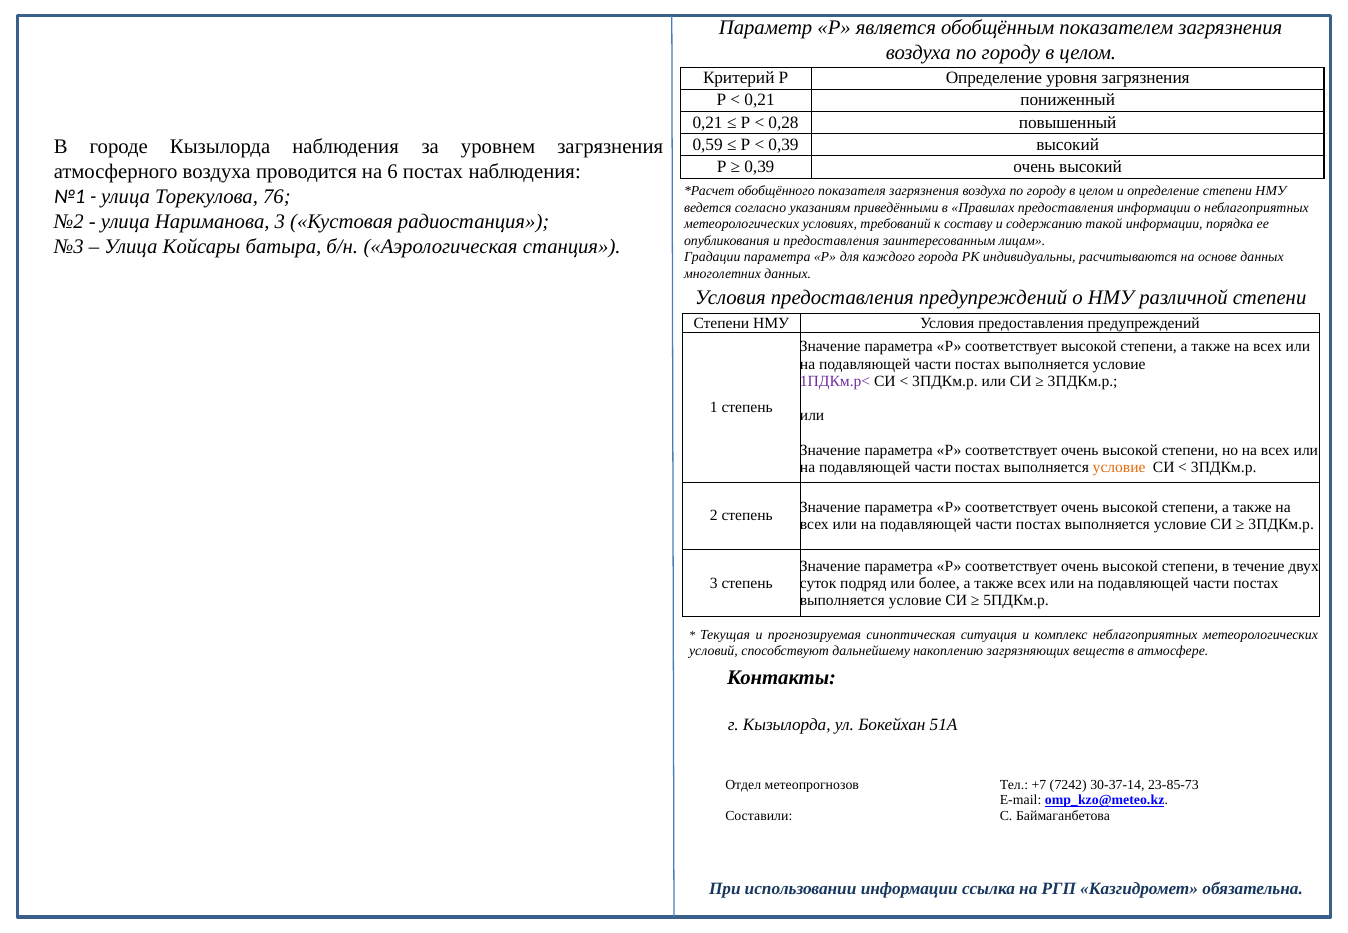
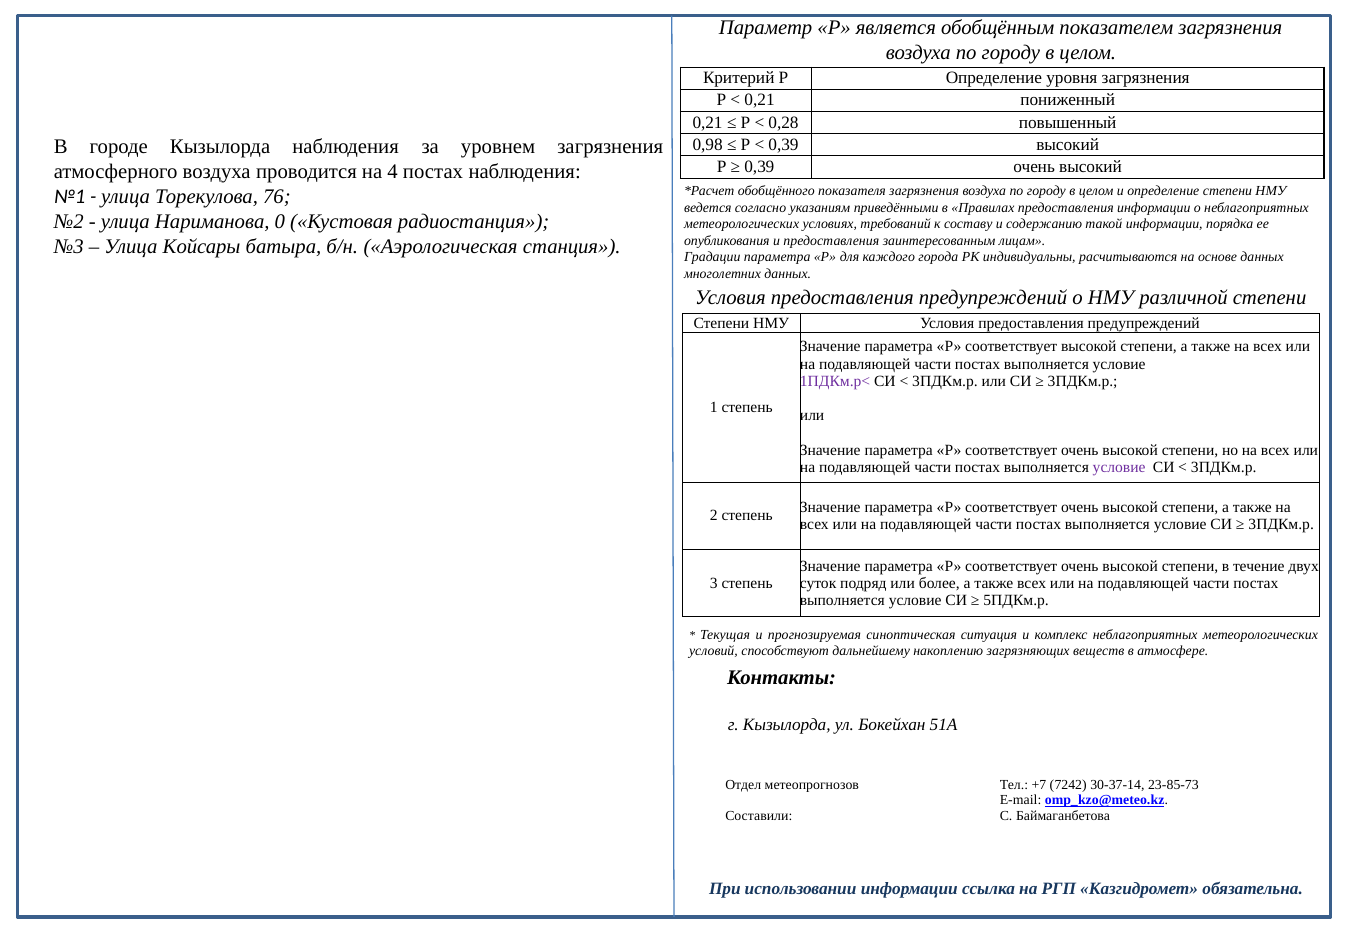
0,59: 0,59 -> 0,98 (708, 145)
6: 6 -> 4 (393, 172)
Нариманова 3: 3 -> 0 (280, 222)
условие colour: orange -> purple (1119, 468)
